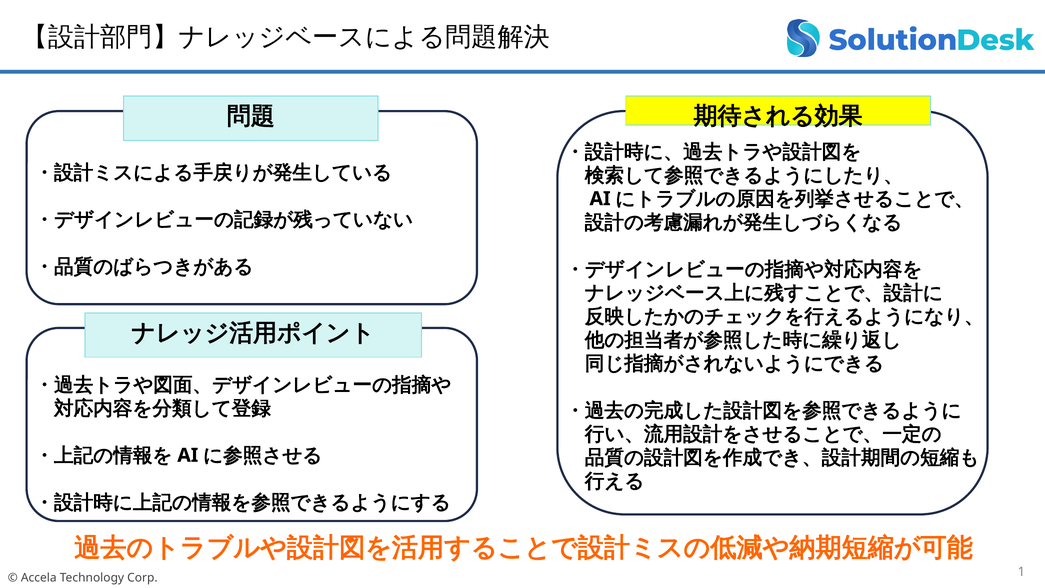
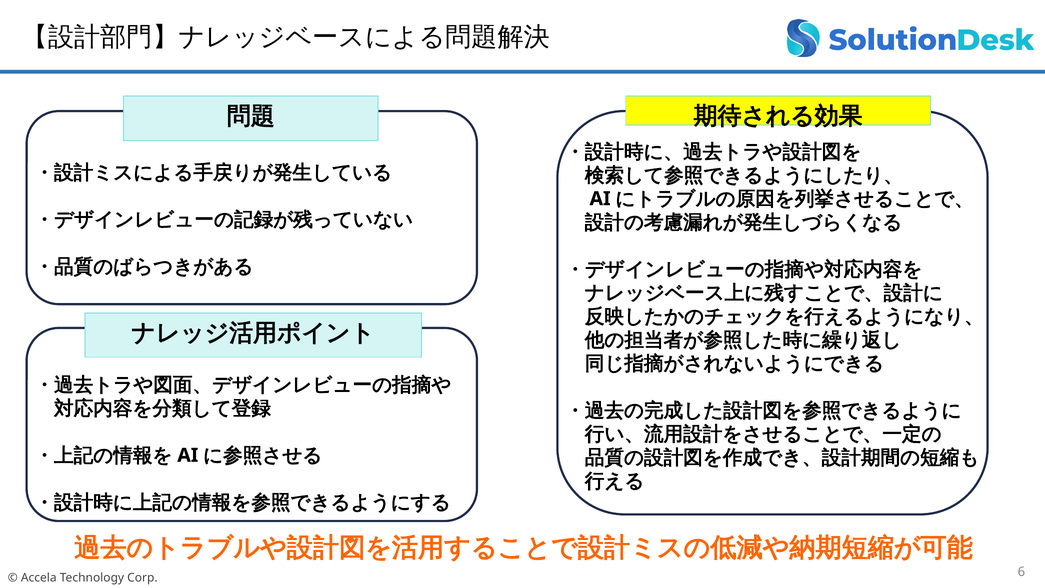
1: 1 -> 6 (1021, 572)
